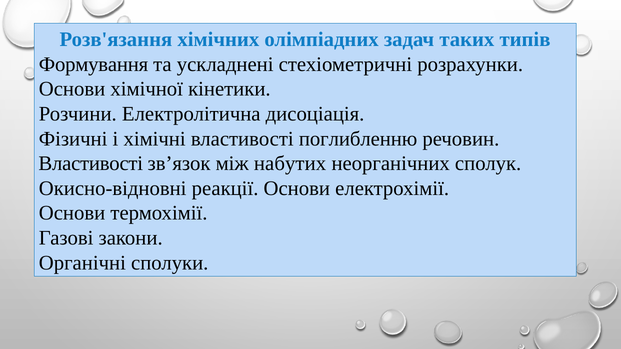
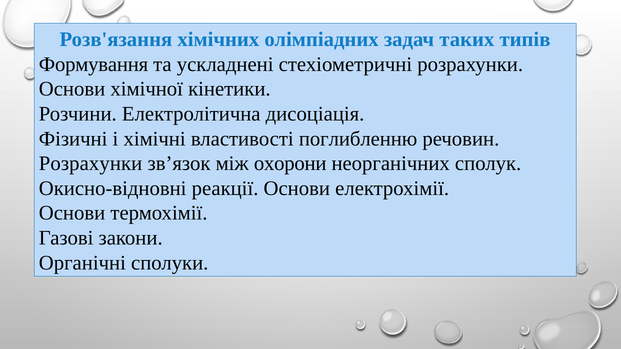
Властивості: Властивості -> Розрахунки (91, 164)
набутих: набутих -> охорони (290, 164)
